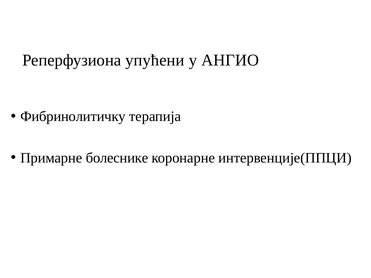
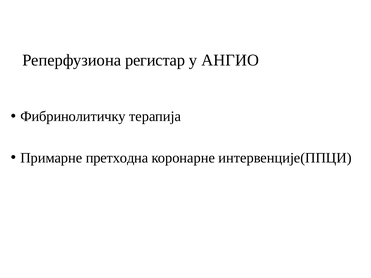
упућени: упућени -> регистар (155, 60)
болеснике: болеснике -> претходна (117, 158)
